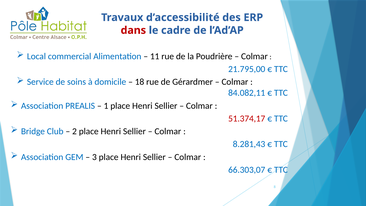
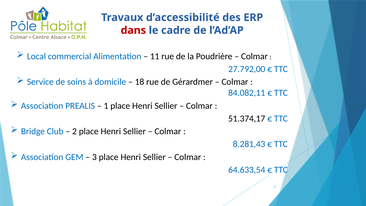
21.795,00: 21.795,00 -> 27.792,00 (247, 69)
51.374,17 colour: red -> black (247, 119)
66.303,07: 66.303,07 -> 64.633,54 (247, 170)
